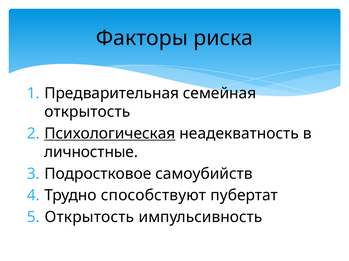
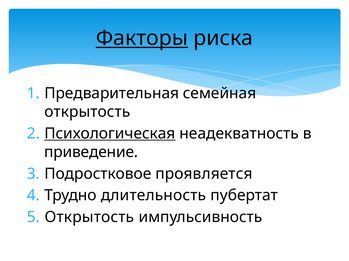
Факторы underline: none -> present (142, 38)
личностные: личностные -> приведение (91, 153)
самоубийств: самоубийств -> проявляется (204, 174)
способствуют: способствуют -> длительность (154, 196)
